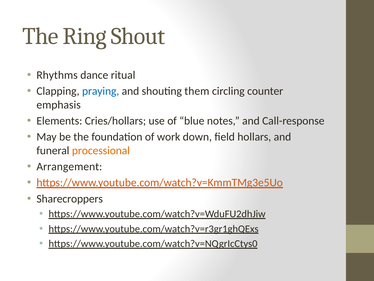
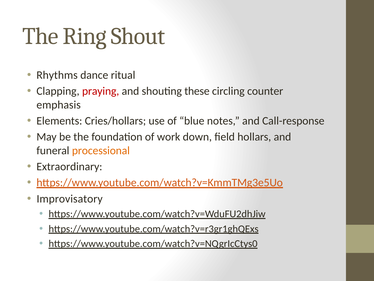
praying colour: blue -> red (101, 91)
them: them -> these (197, 91)
Arrangement: Arrangement -> Extraordinary (69, 166)
Sharecroppers: Sharecroppers -> Improvisatory (70, 199)
